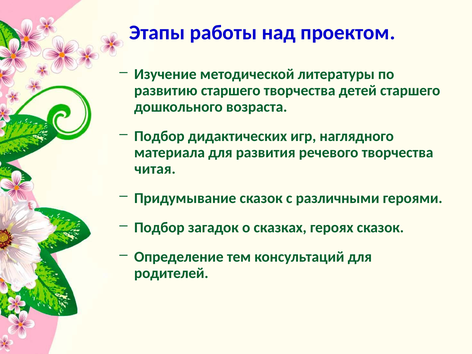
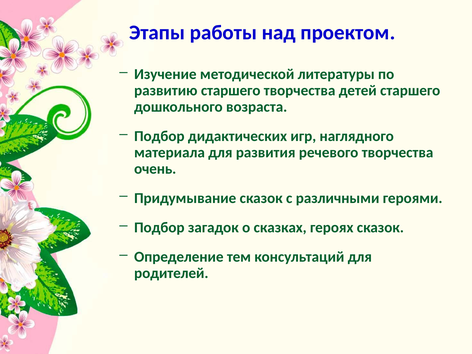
читая: читая -> очень (155, 169)
